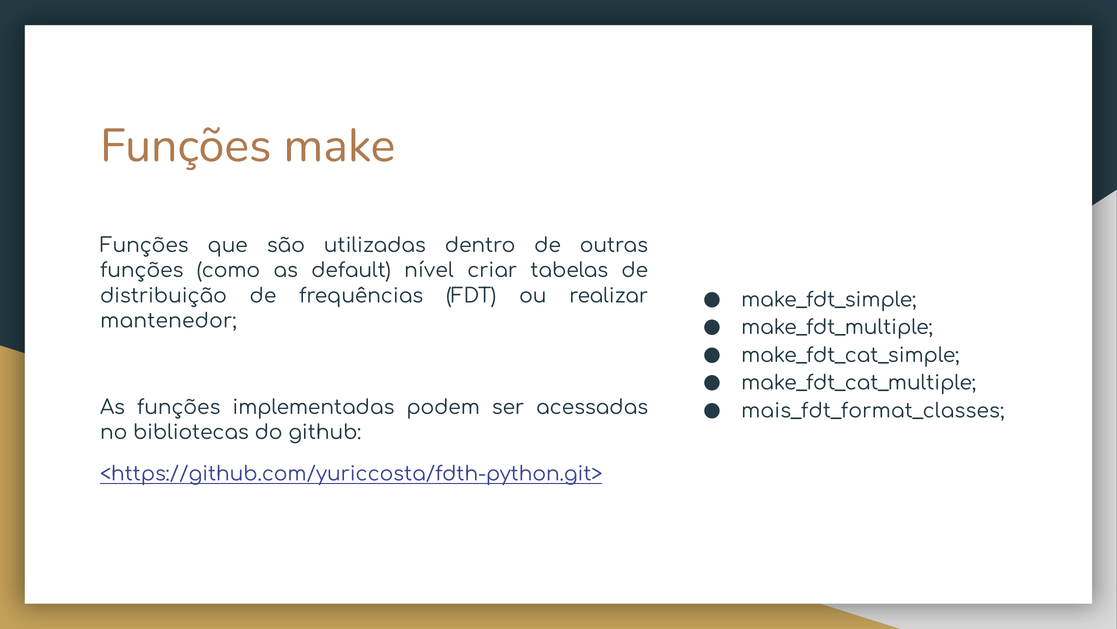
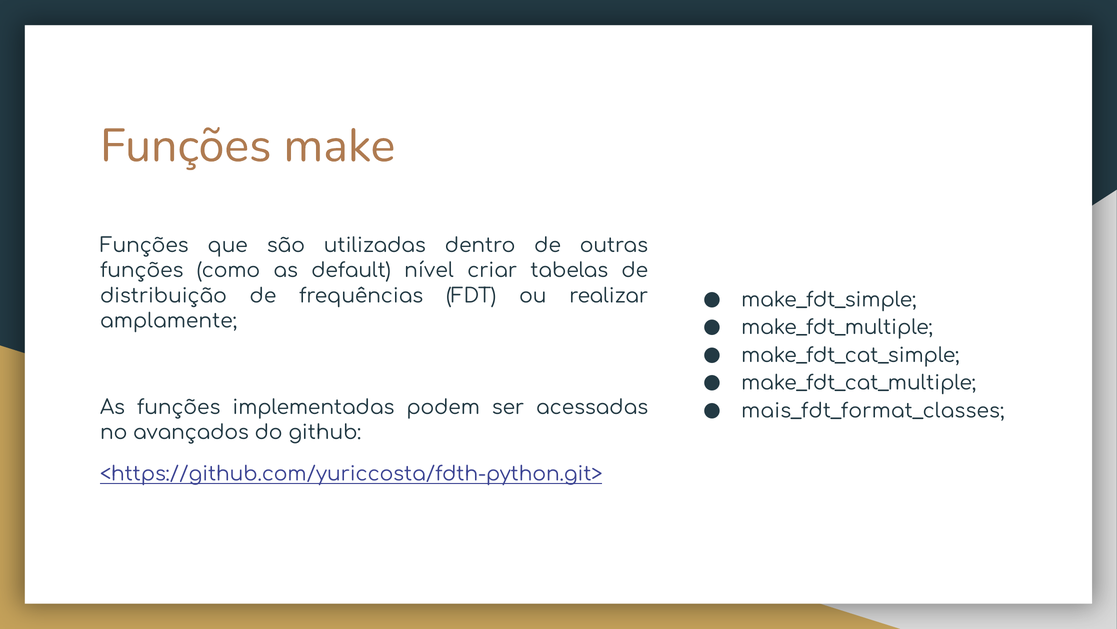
mantenedor: mantenedor -> amplamente (168, 321)
bibliotecas: bibliotecas -> avançados (191, 432)
